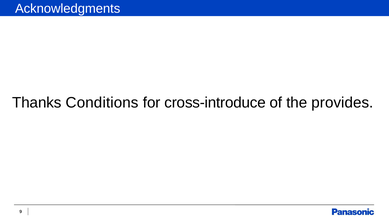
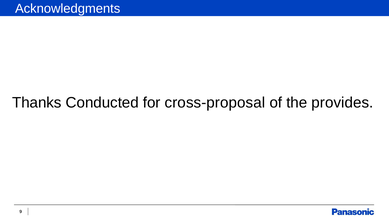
Conditions: Conditions -> Conducted (102, 103)
cross-introduce: cross-introduce -> cross-proposal (215, 103)
